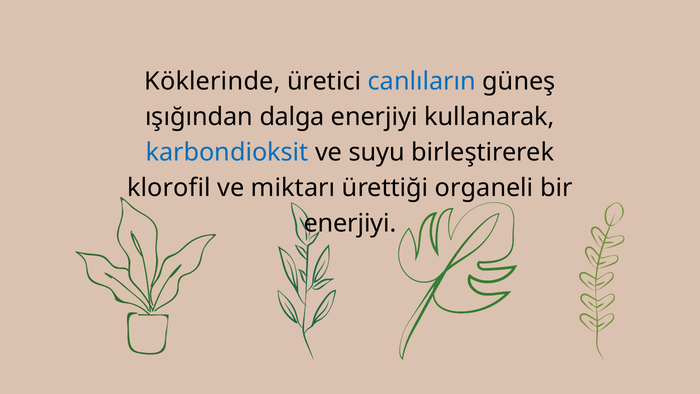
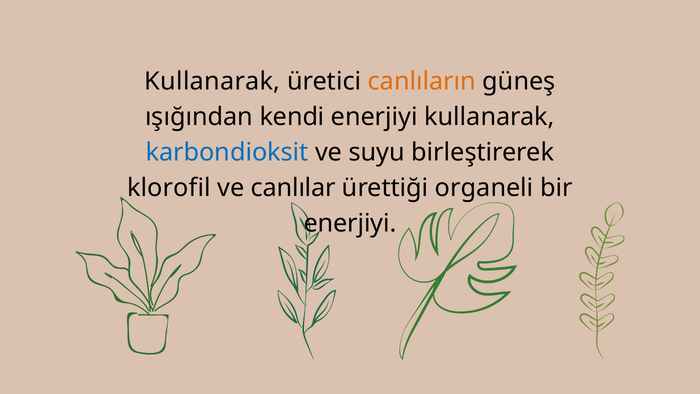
Köklerinde: Köklerinde -> Kullanarak (212, 82)
canlıların colour: blue -> orange (422, 82)
dalga: dalga -> kendi (292, 117)
miktarı: miktarı -> canlılar (293, 188)
